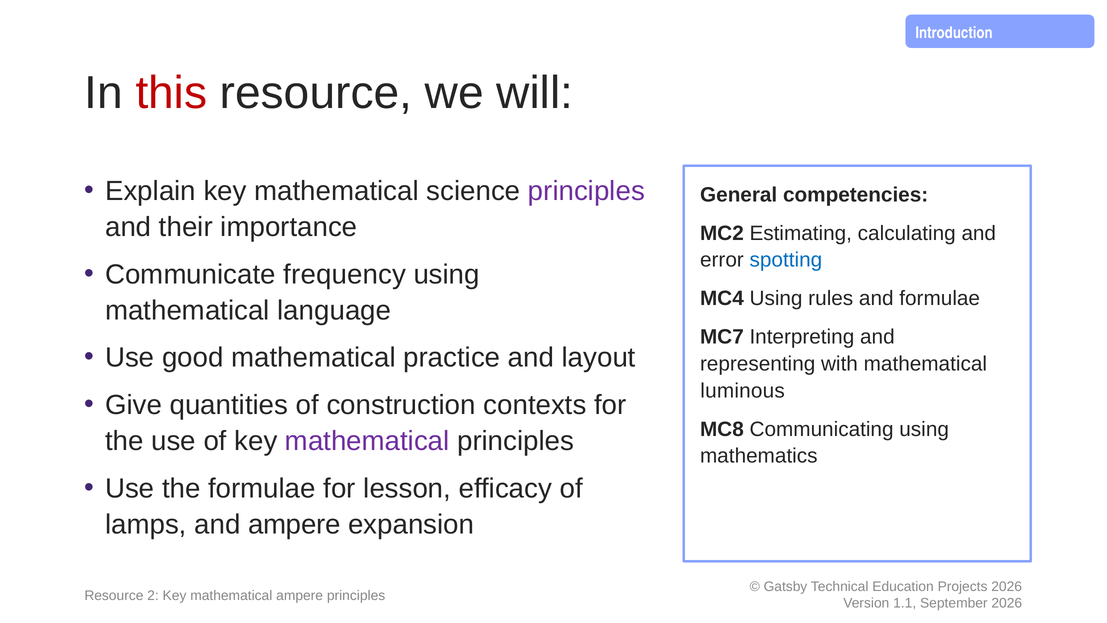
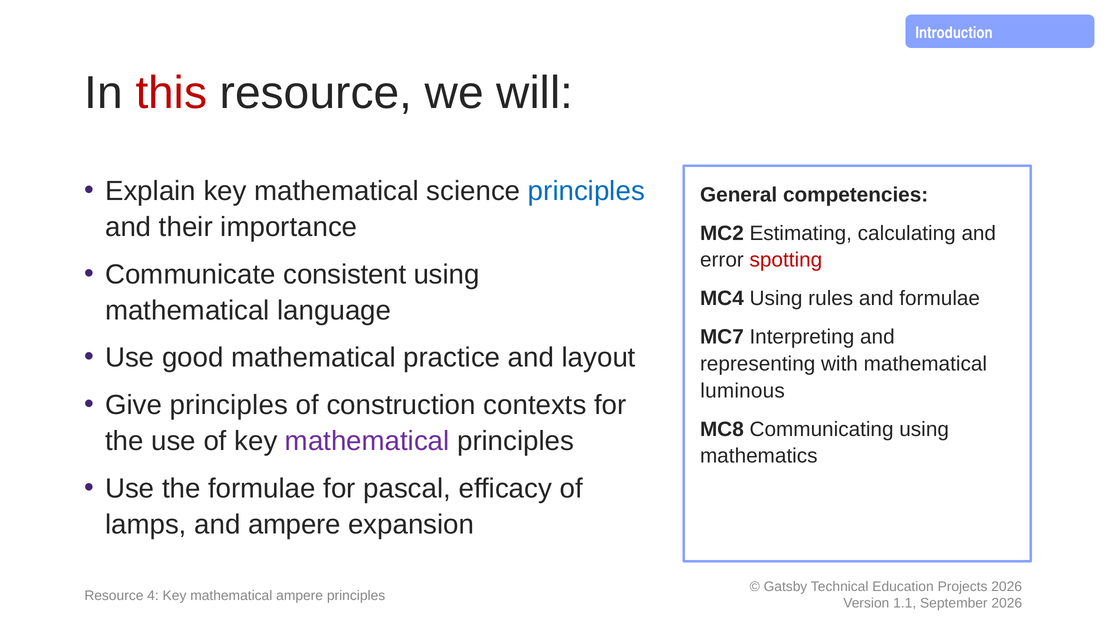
principles colour: purple -> blue (586, 191)
spotting colour: blue -> red (786, 260)
frequency: frequency -> consistent (345, 274)
Give quantities: quantities -> principles (229, 405)
lesson: lesson -> pascal (407, 488)
2: 2 -> 4 (153, 595)
